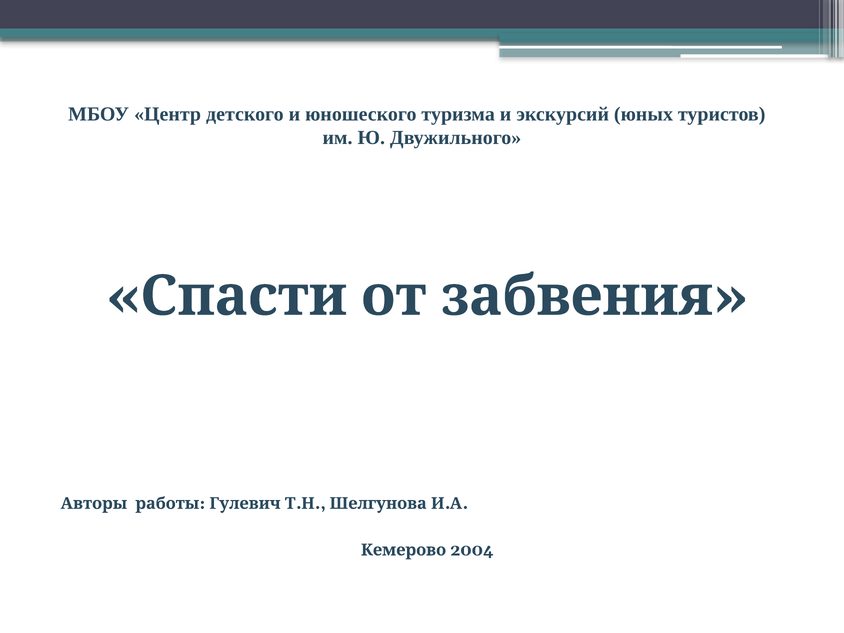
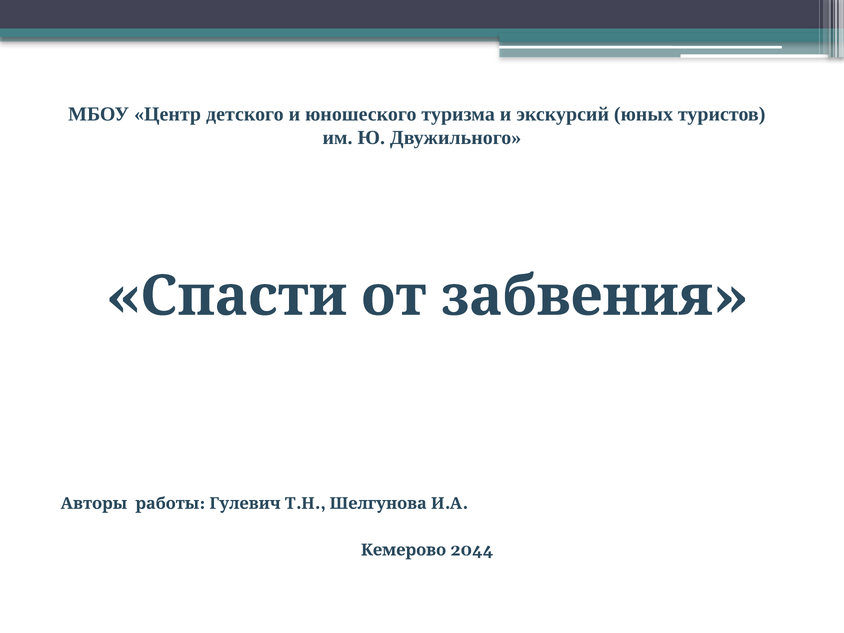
2004: 2004 -> 2044 (472, 550)
